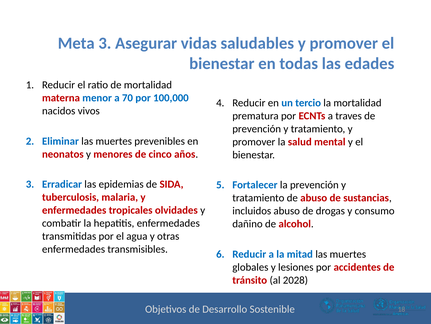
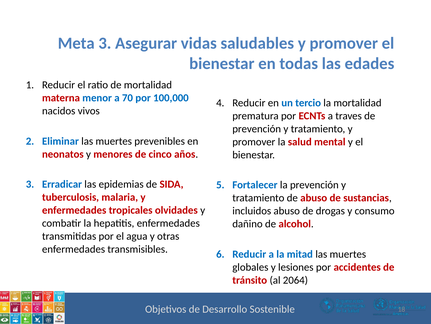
2028: 2028 -> 2064 (295, 279)
